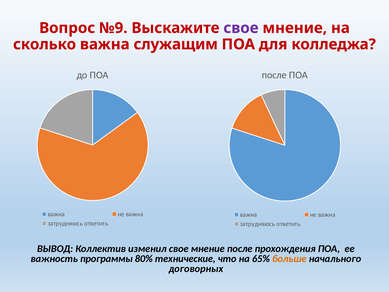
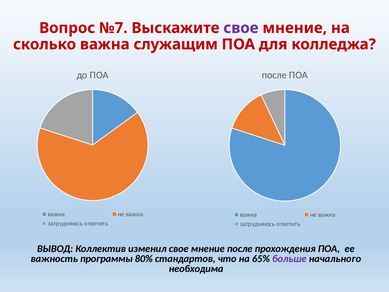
№9: №9 -> №7 (113, 28)
технические: технические -> стандартов (185, 259)
больше colour: orange -> purple (289, 259)
договорных: договорных -> необходима (196, 269)
